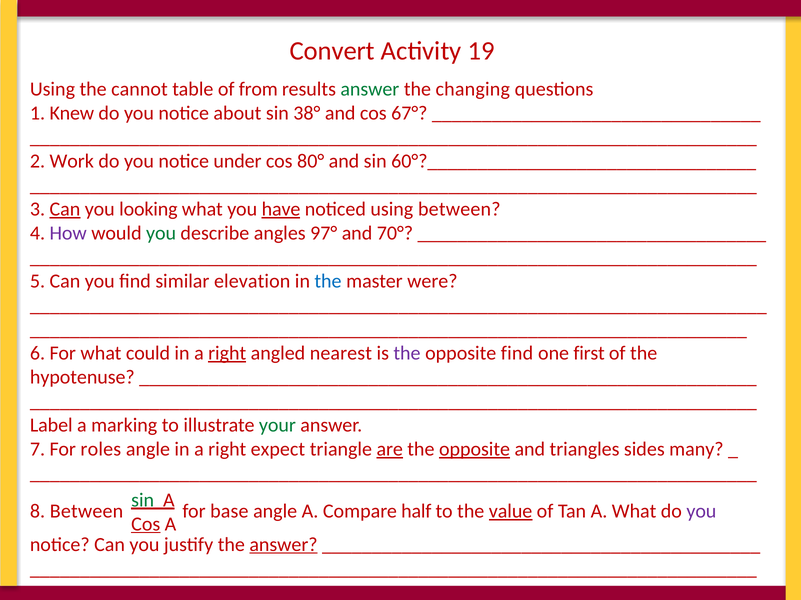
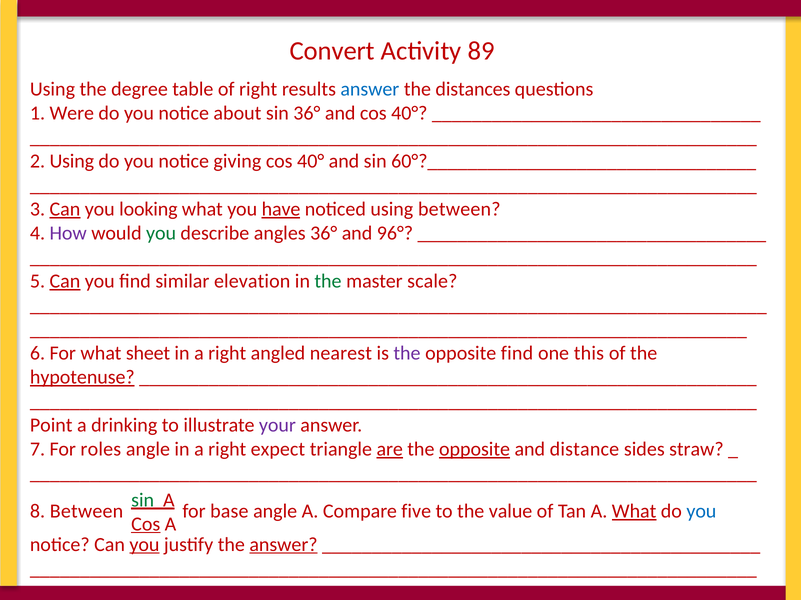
19: 19 -> 89 (481, 51)
cannot: cannot -> degree (140, 89)
of from: from -> right (258, 89)
answer colour: green -> blue (370, 89)
changing: changing -> distances (473, 89)
Knew: Knew -> Were (72, 113)
sin 38°: 38° -> 36° (307, 113)
and cos 67°: 67° -> 40° (409, 113)
2 Work: Work -> Using (72, 161)
under: under -> giving (237, 161)
80°: 80° -> 40° (311, 161)
angles 97°: 97° -> 36° (324, 233)
70°: 70° -> 96° (395, 233)
Can underline: none -> present (65, 282)
the colour: blue -> green (328, 282)
were: were -> scale (432, 282)
could: could -> sheet (148, 354)
right underline: present -> none (227, 354)
first: first -> this (589, 354)
hypotenuse underline: none -> present (82, 378)
Label: Label -> Point (51, 426)
marking: marking -> drinking (124, 426)
your colour: green -> purple (277, 426)
triangles: triangles -> distance (584, 450)
many: many -> straw (696, 450)
half: half -> five (416, 512)
value underline: present -> none (511, 512)
What underline: none -> present (634, 512)
you colour: purple -> blue (701, 512)
you underline: none -> present (144, 545)
